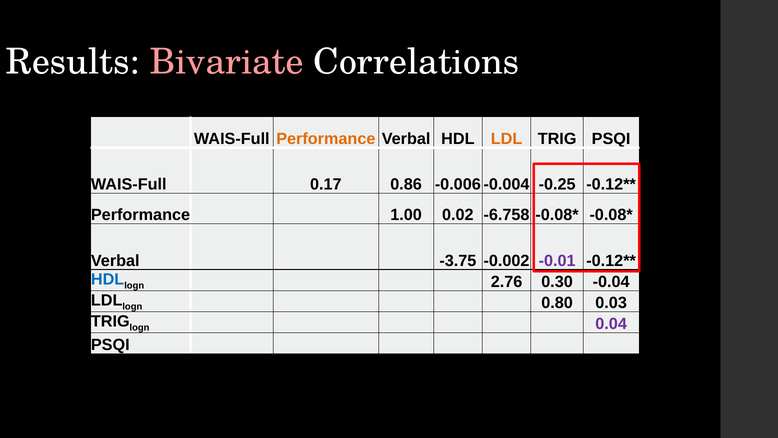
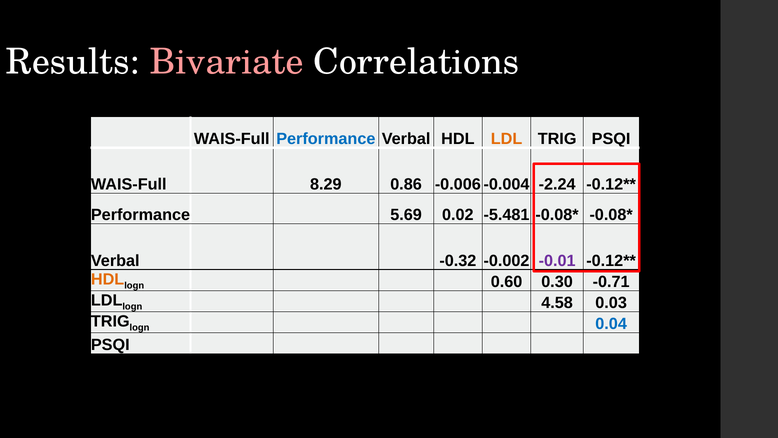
Performance colour: orange -> blue (326, 139)
0.17: 0.17 -> 8.29 (326, 184)
-0.25: -0.25 -> -2.24 (557, 184)
1.00: 1.00 -> 5.69 (406, 215)
-6.758: -6.758 -> -5.481 (507, 215)
-3.75: -3.75 -> -0.32 (458, 261)
HDL colour: blue -> orange (108, 279)
2.76: 2.76 -> 0.60 (507, 282)
-0.04: -0.04 -> -0.71 (611, 282)
0.80: 0.80 -> 4.58 (557, 303)
0.04 colour: purple -> blue (611, 324)
